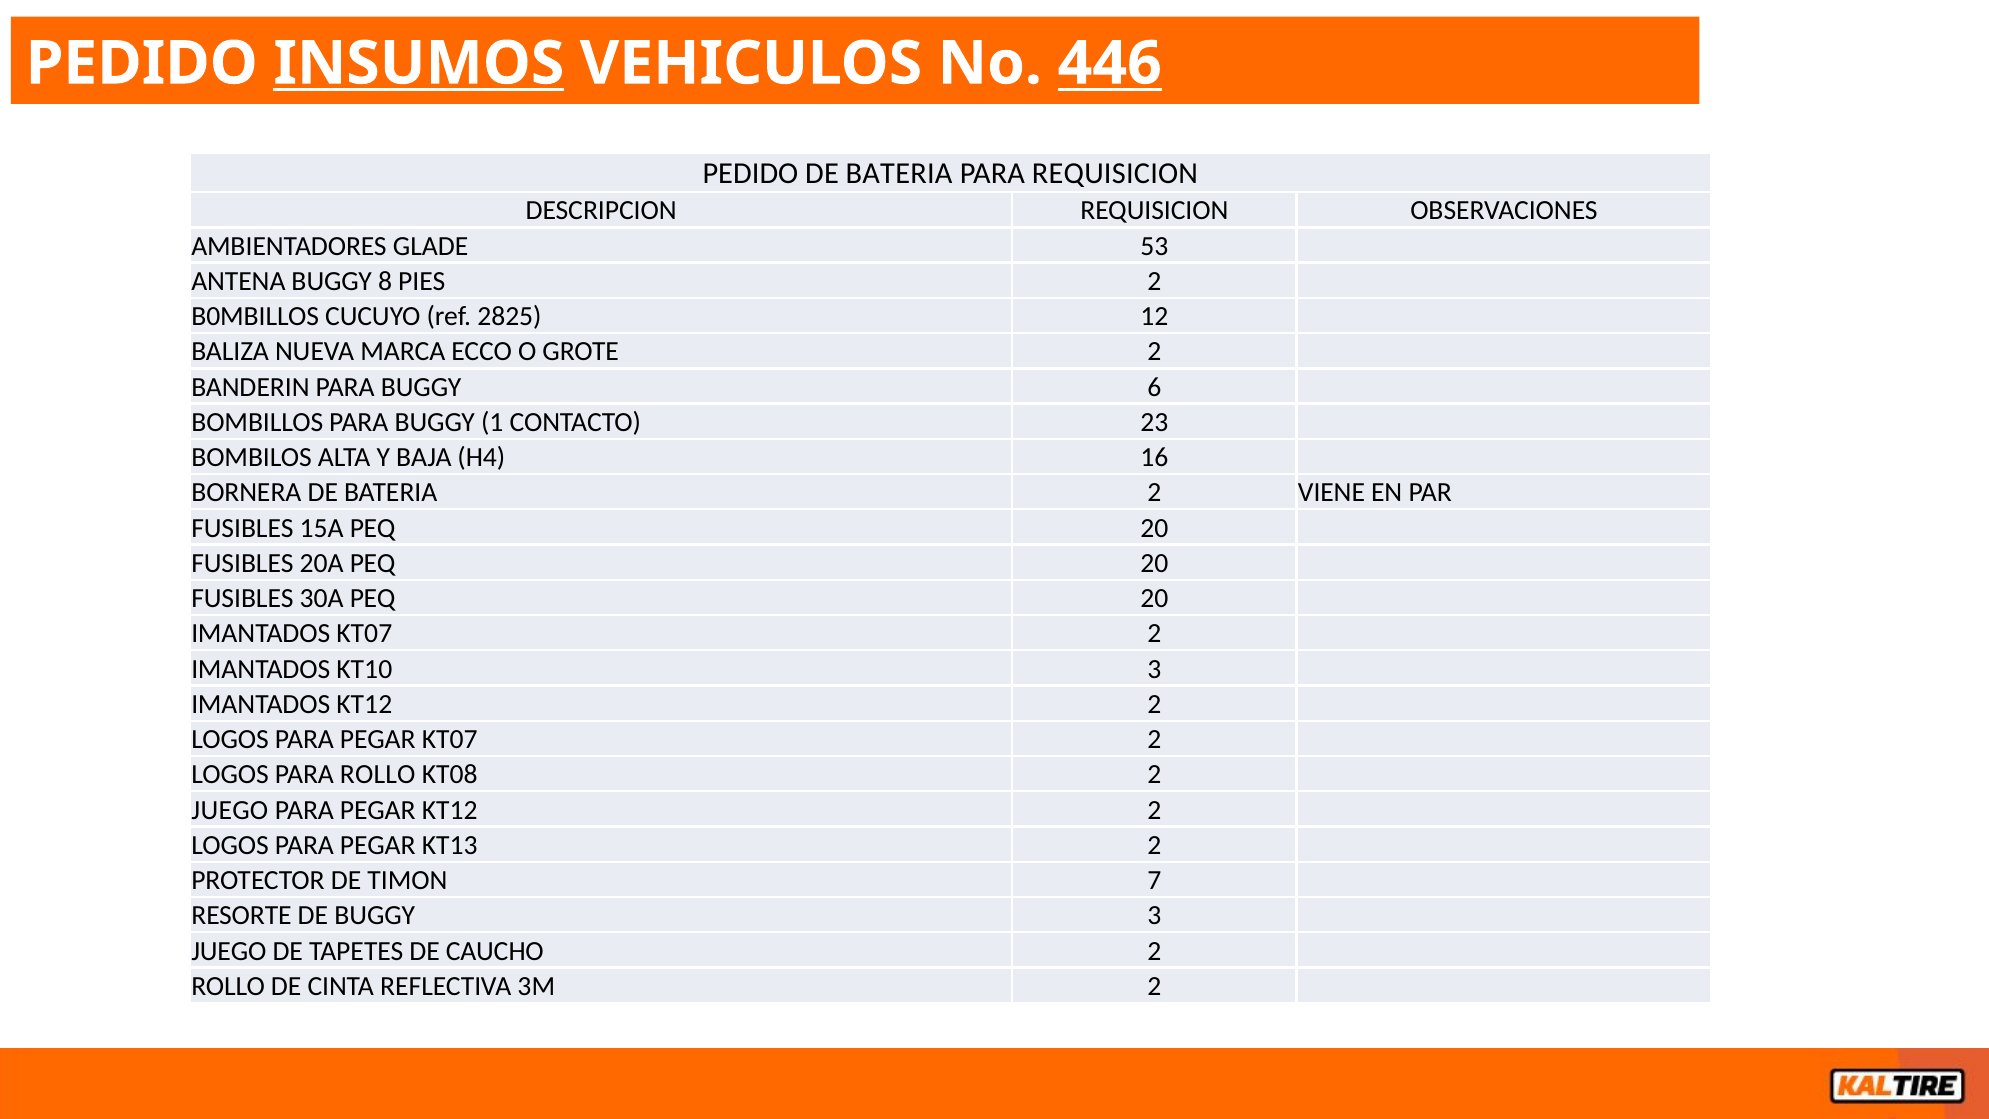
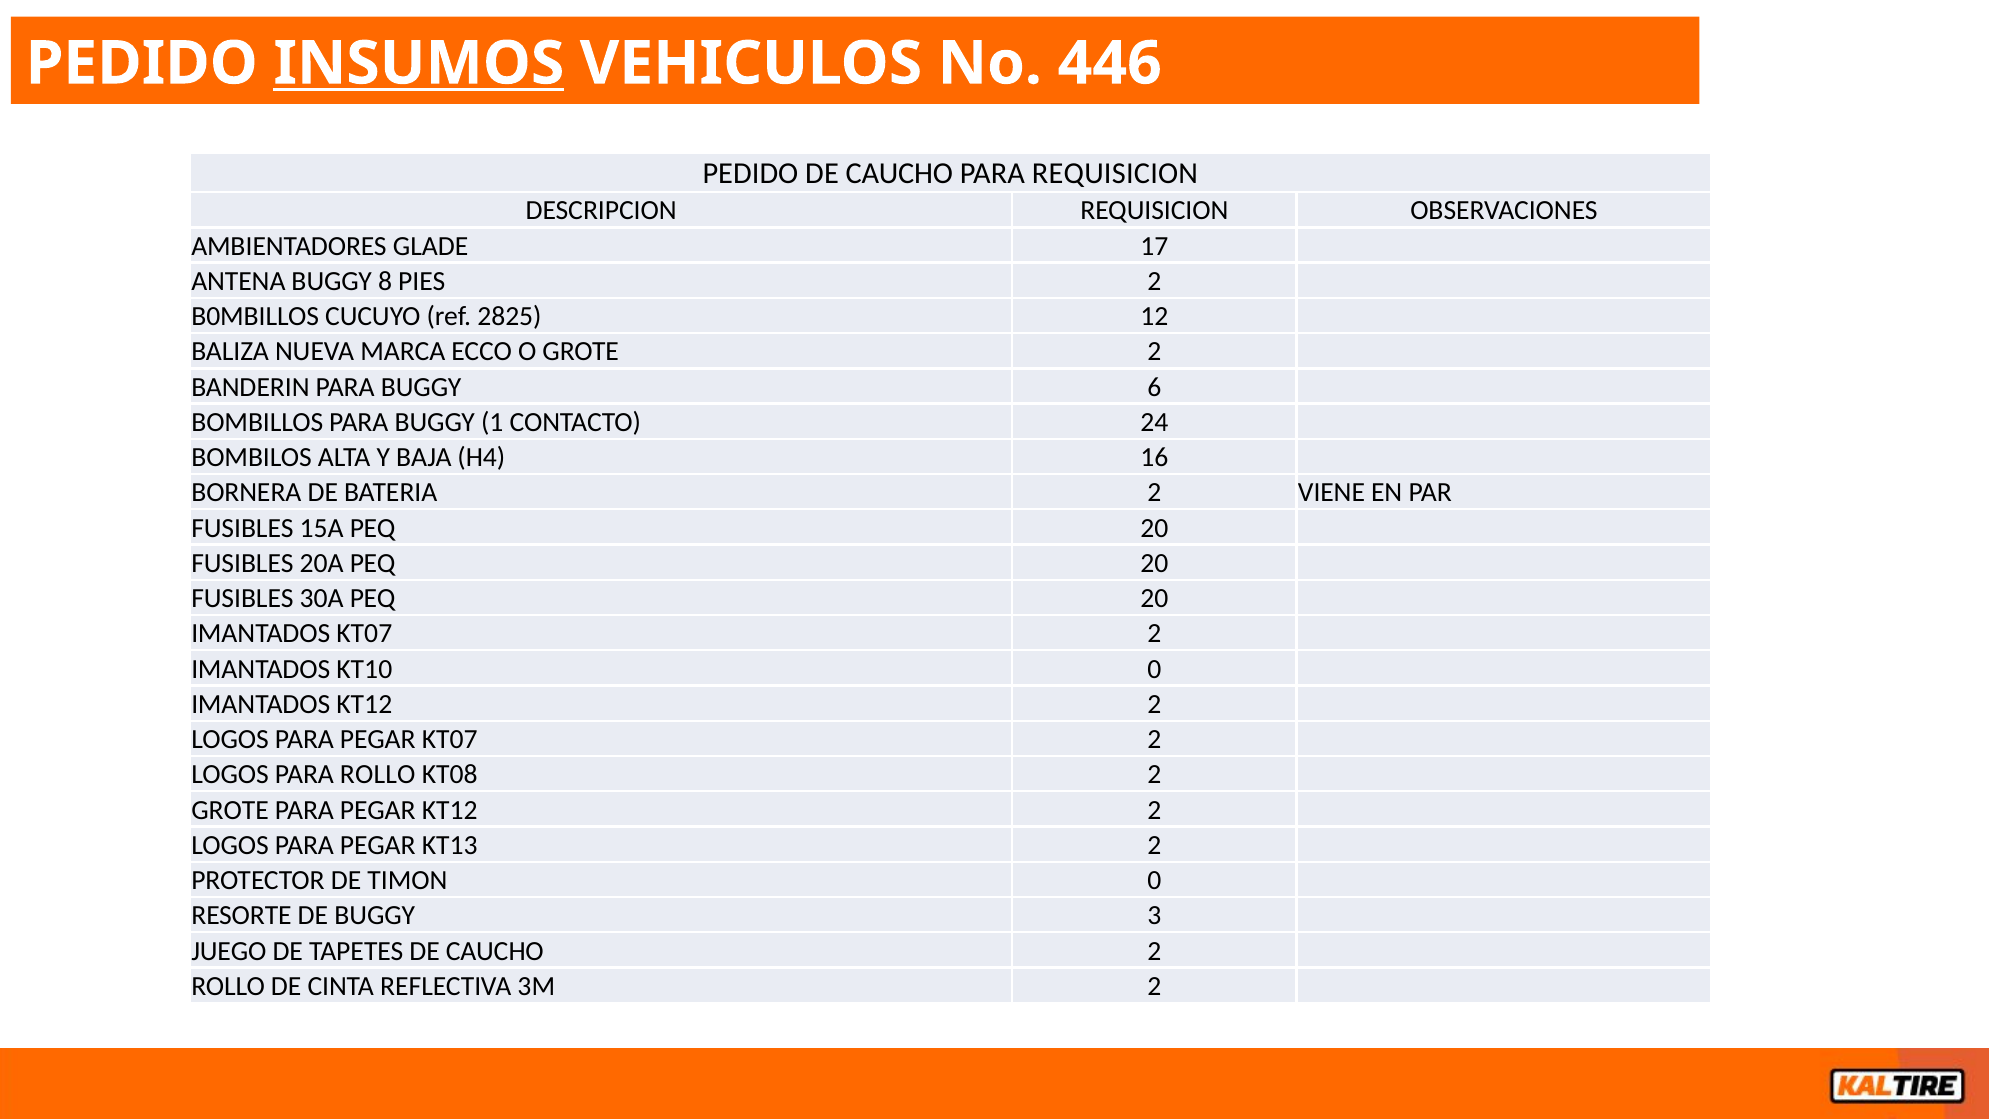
446 underline: present -> none (1110, 64)
PEDIDO DE BATERIA: BATERIA -> CAUCHO (899, 174)
53: 53 -> 17 (1154, 246)
23: 23 -> 24 (1154, 422)
KT10 3: 3 -> 0 (1154, 669)
JUEGO: JUEGO -> GROTE (230, 810)
TIMON 7: 7 -> 0 (1154, 880)
